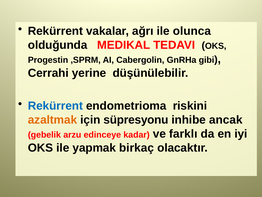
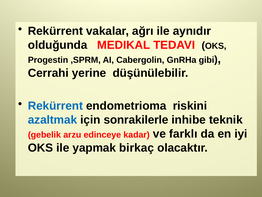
olunca: olunca -> aynıdır (192, 31)
azaltmak colour: orange -> blue (53, 120)
süpresyonu: süpresyonu -> sonrakilerle (136, 120)
ancak: ancak -> teknik (226, 120)
